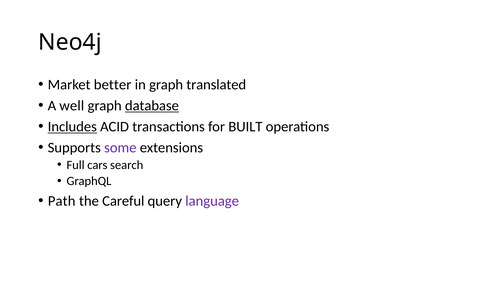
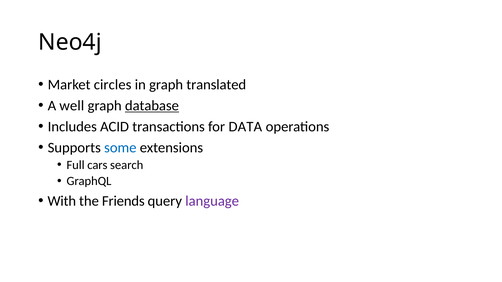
better: better -> circles (113, 85)
Includes underline: present -> none (72, 127)
BUILT: BUILT -> DATA (245, 127)
some colour: purple -> blue (120, 148)
Path: Path -> With (62, 201)
Careful: Careful -> Friends (123, 201)
